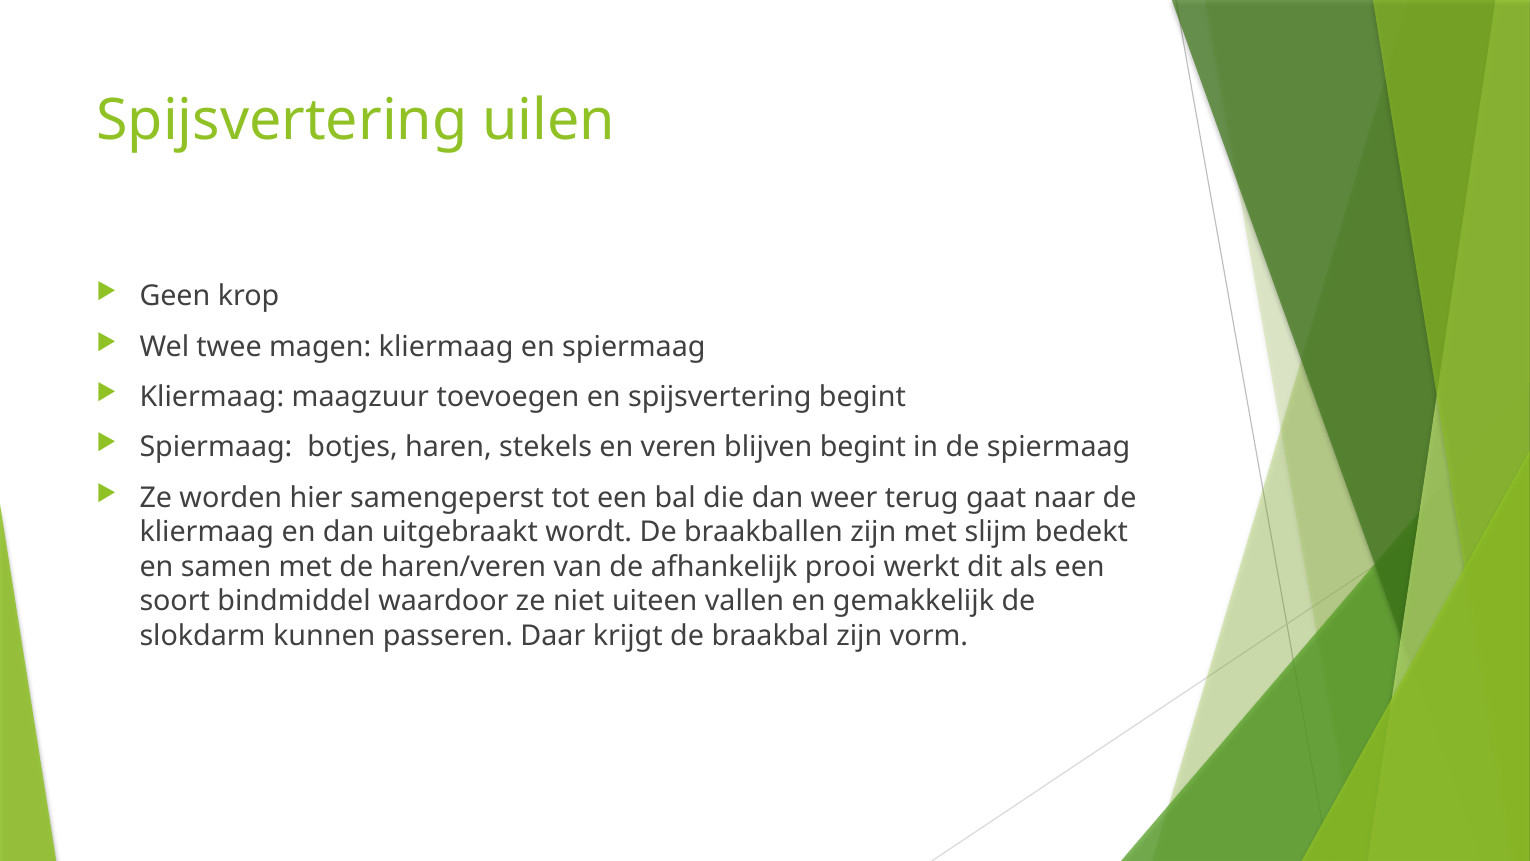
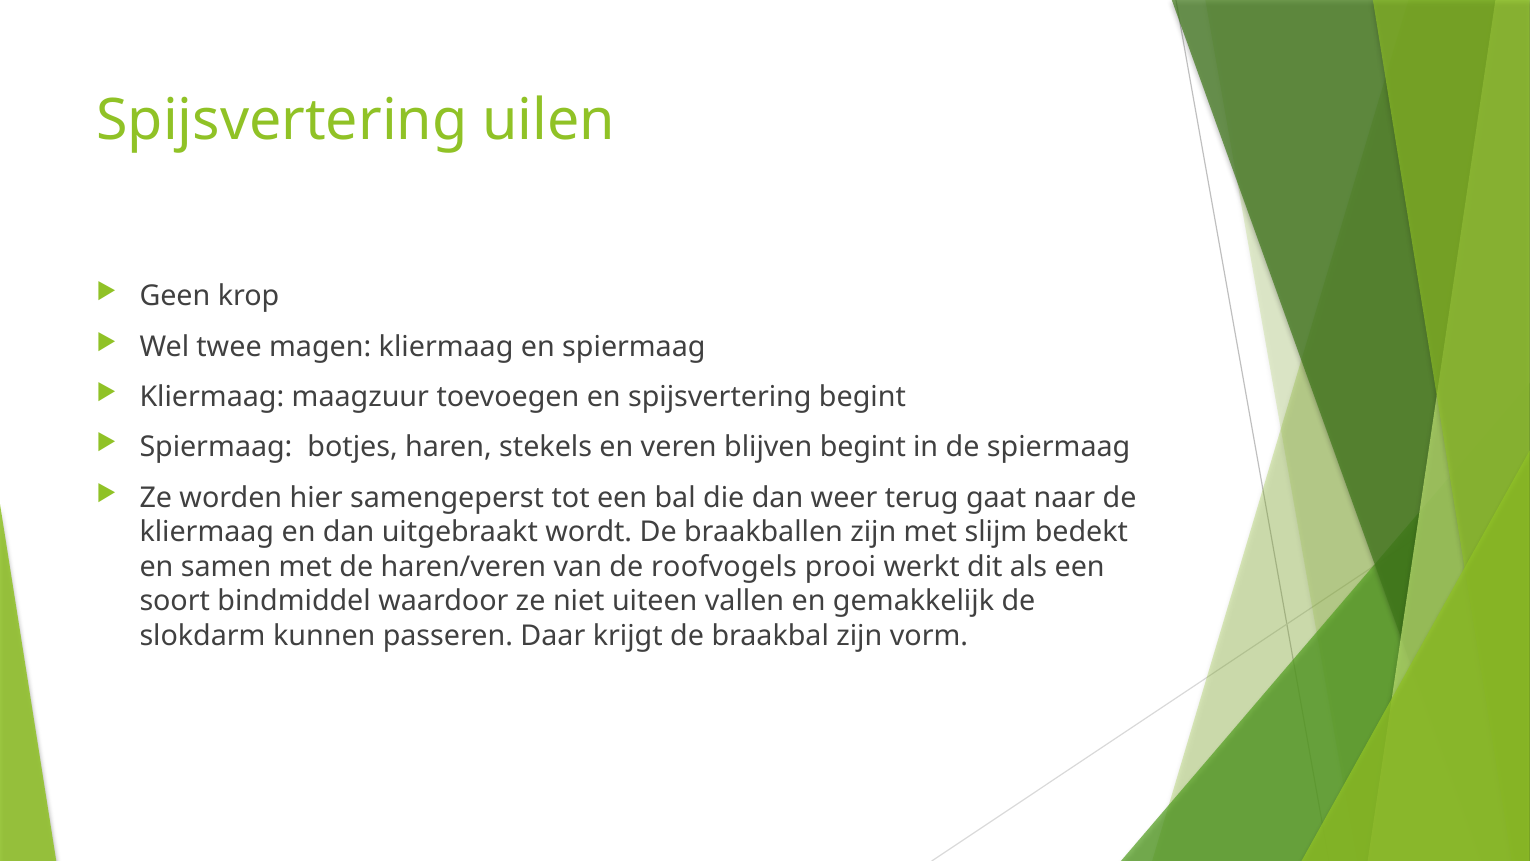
afhankelijk: afhankelijk -> roofvogels (724, 566)
